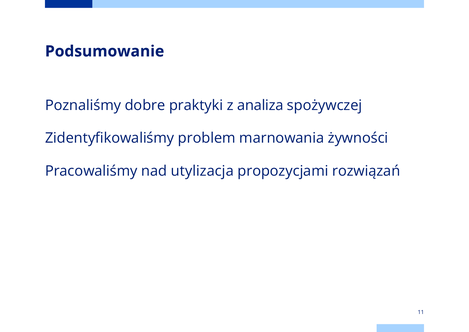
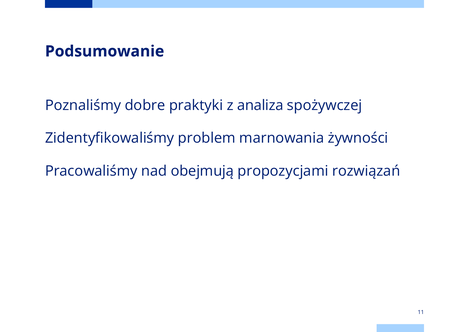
utylizacja: utylizacja -> obejmują (202, 171)
